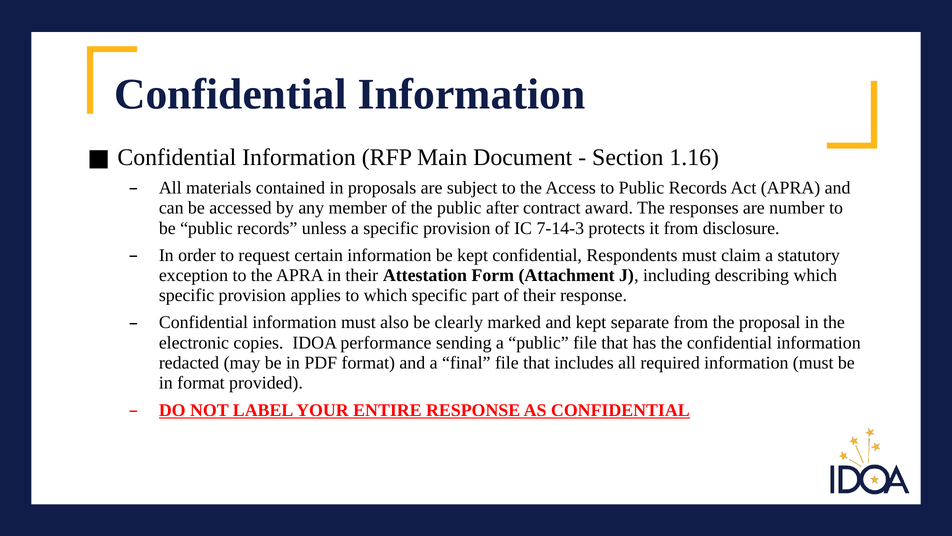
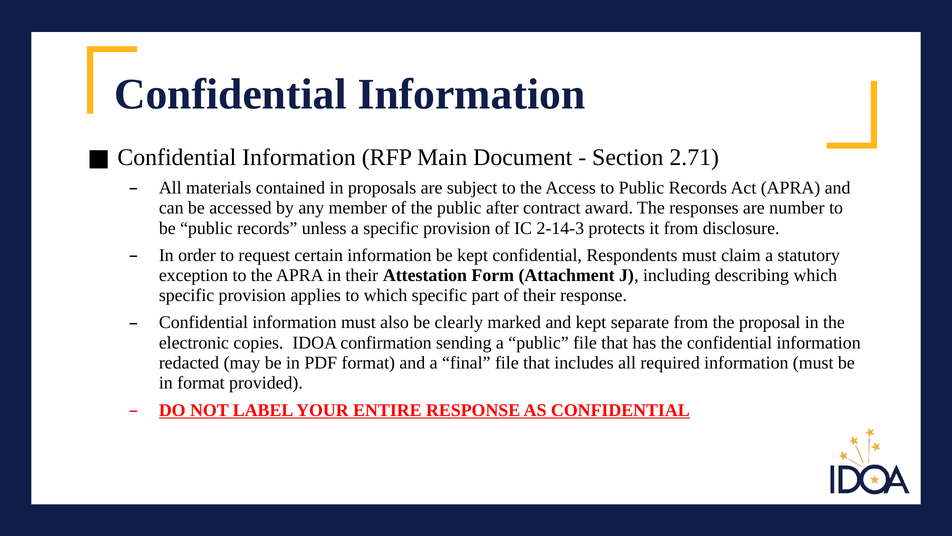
1.16: 1.16 -> 2.71 (694, 157)
7-14-3: 7-14-3 -> 2-14-3 (560, 228)
performance: performance -> confirmation (386, 342)
